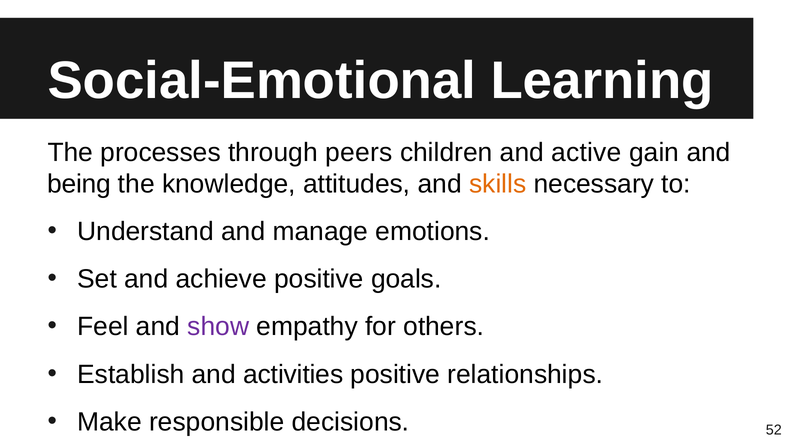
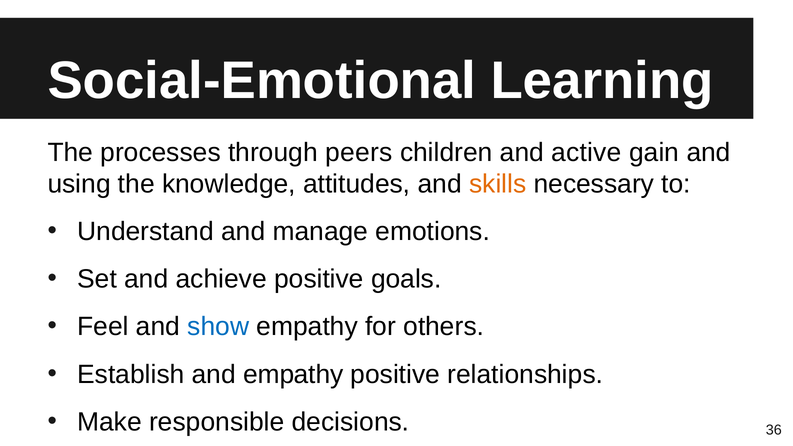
being: being -> using (79, 184)
show colour: purple -> blue (218, 327)
and activities: activities -> empathy (293, 374)
52: 52 -> 36 (774, 430)
